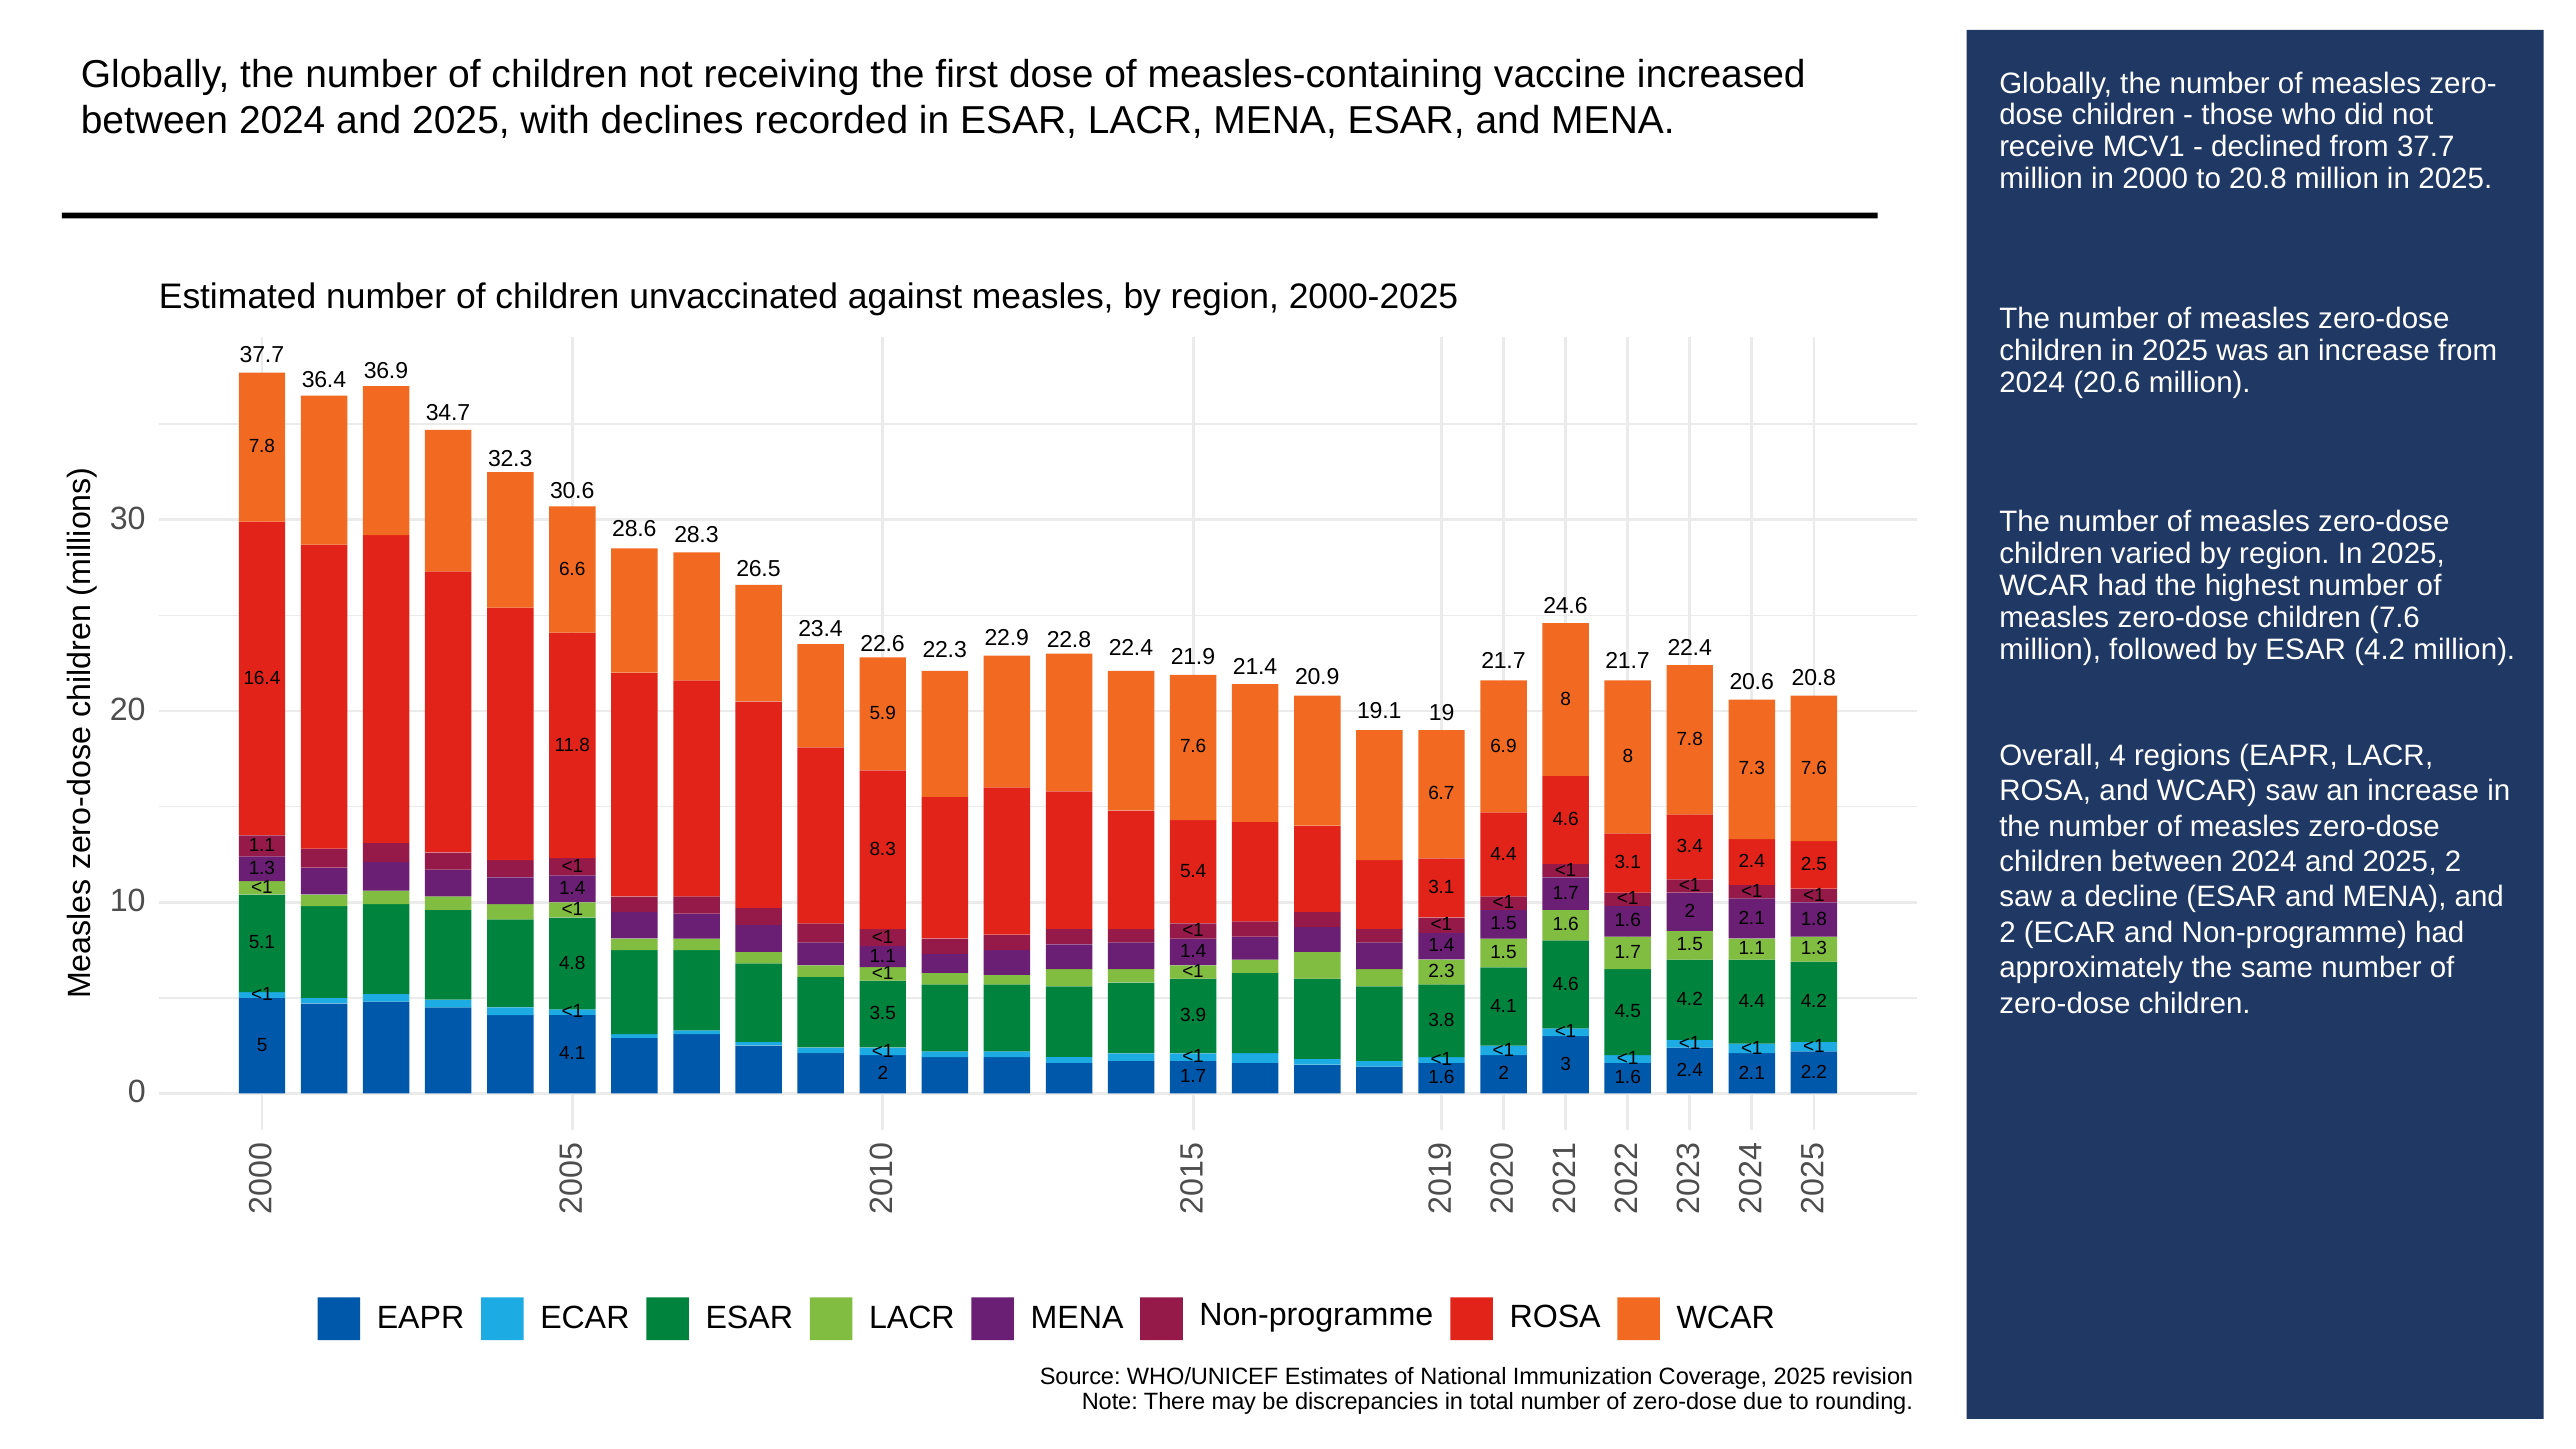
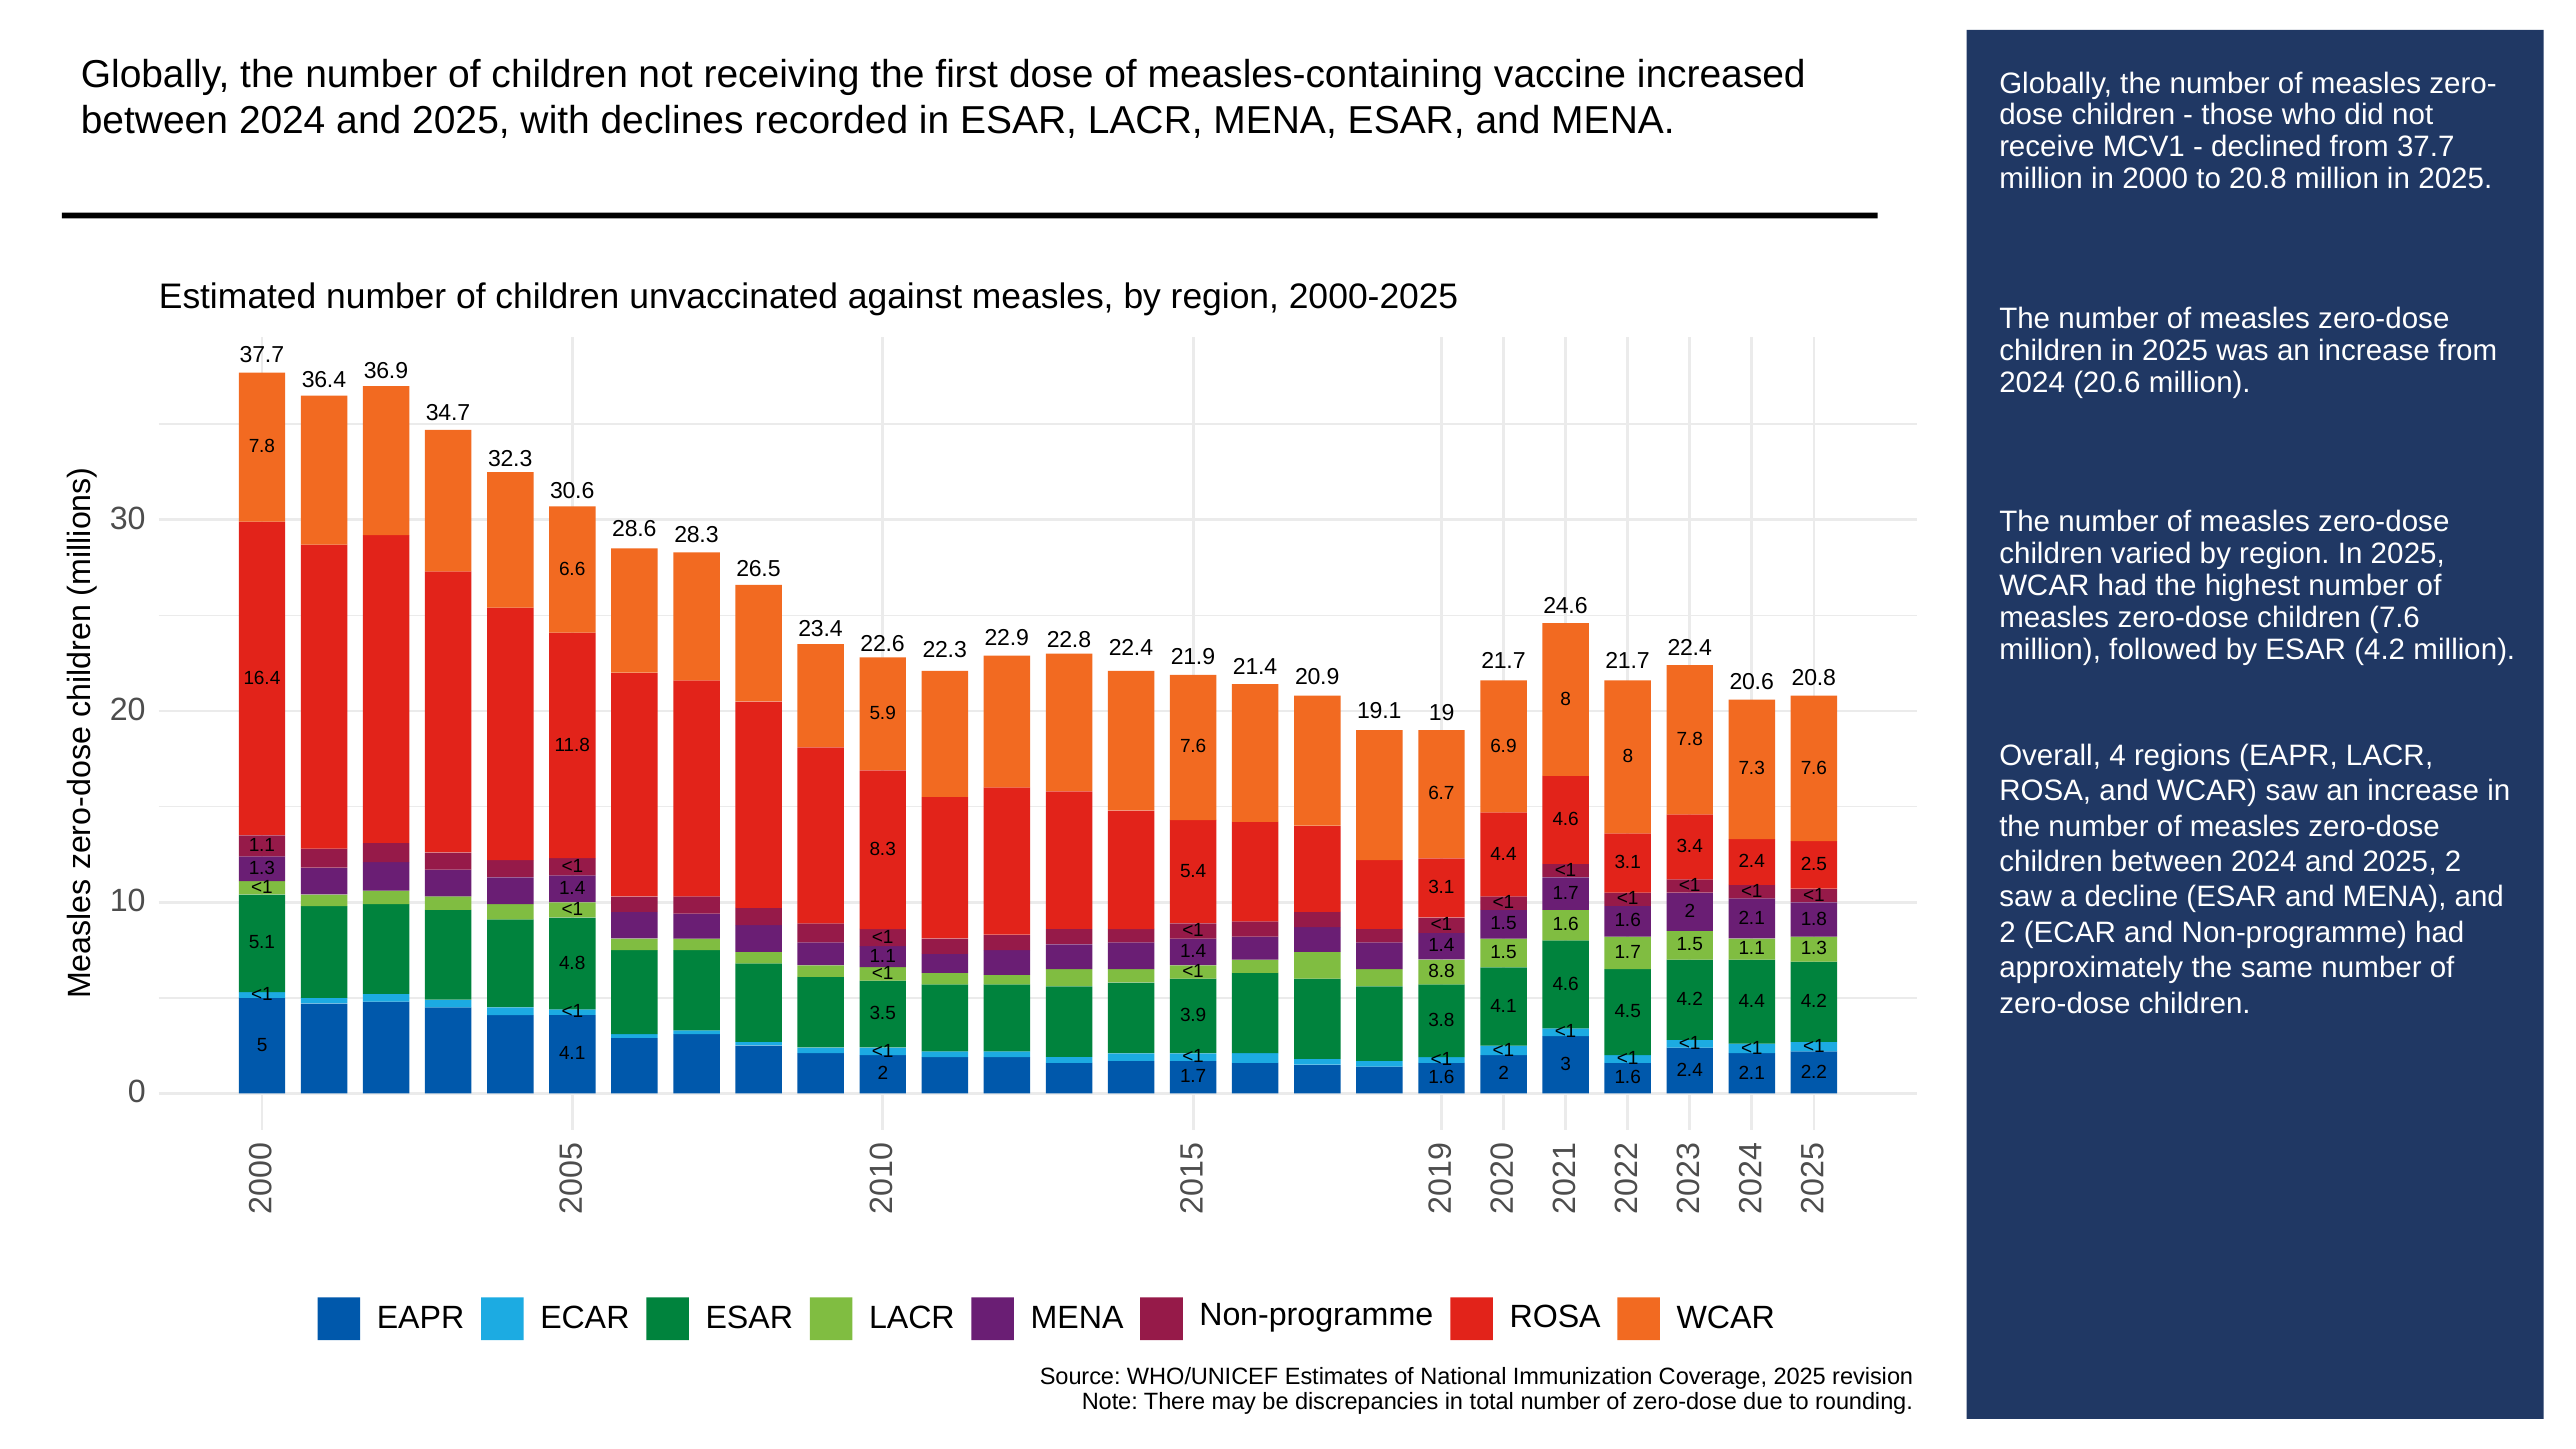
2.3: 2.3 -> 8.8 (1441, 971)
